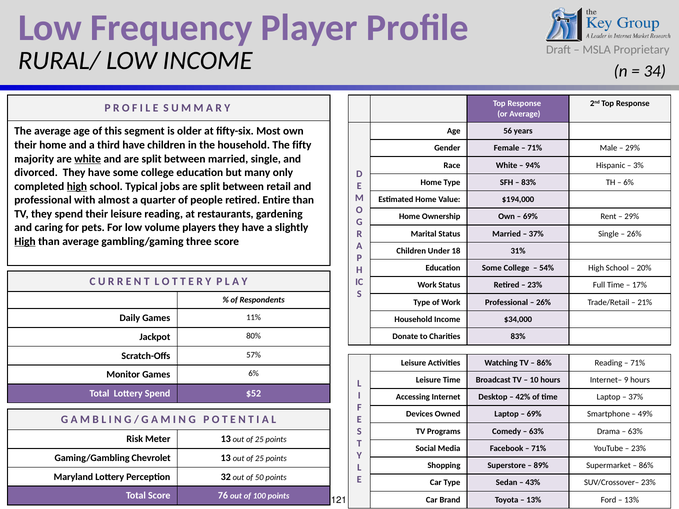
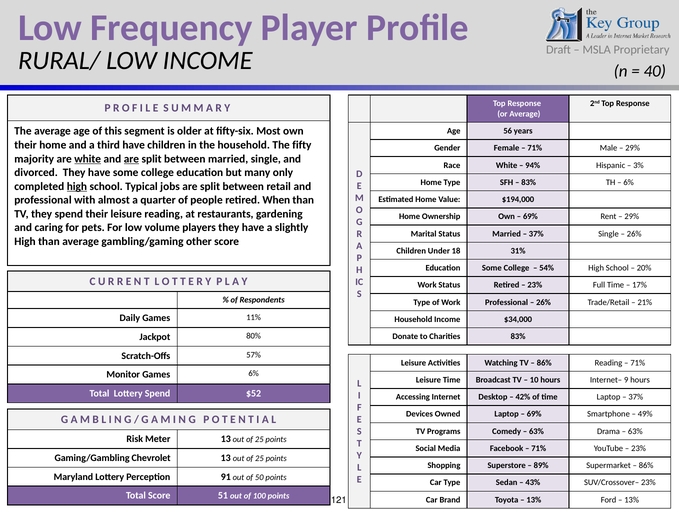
34: 34 -> 40 (655, 71)
are underline: none -> present (131, 159)
Entire: Entire -> When (276, 200)
High underline: present -> none (25, 242)
three: three -> other (199, 242)
32: 32 -> 91 (226, 477)
76: 76 -> 51 (223, 496)
